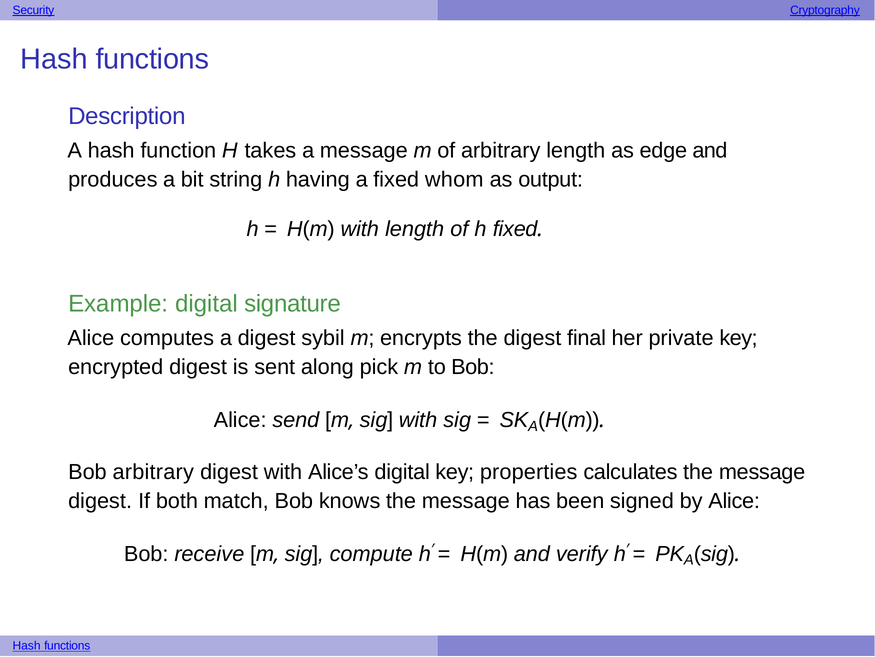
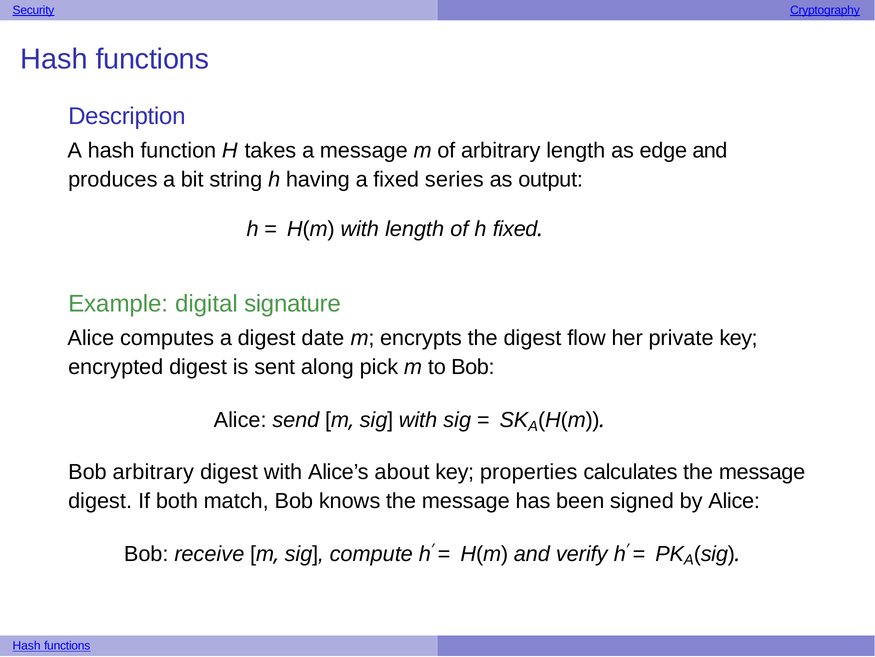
whom: whom -> series (454, 179)
sybil: sybil -> date (323, 338)
final: final -> flow (586, 338)
Alice’s digital: digital -> about (402, 472)
